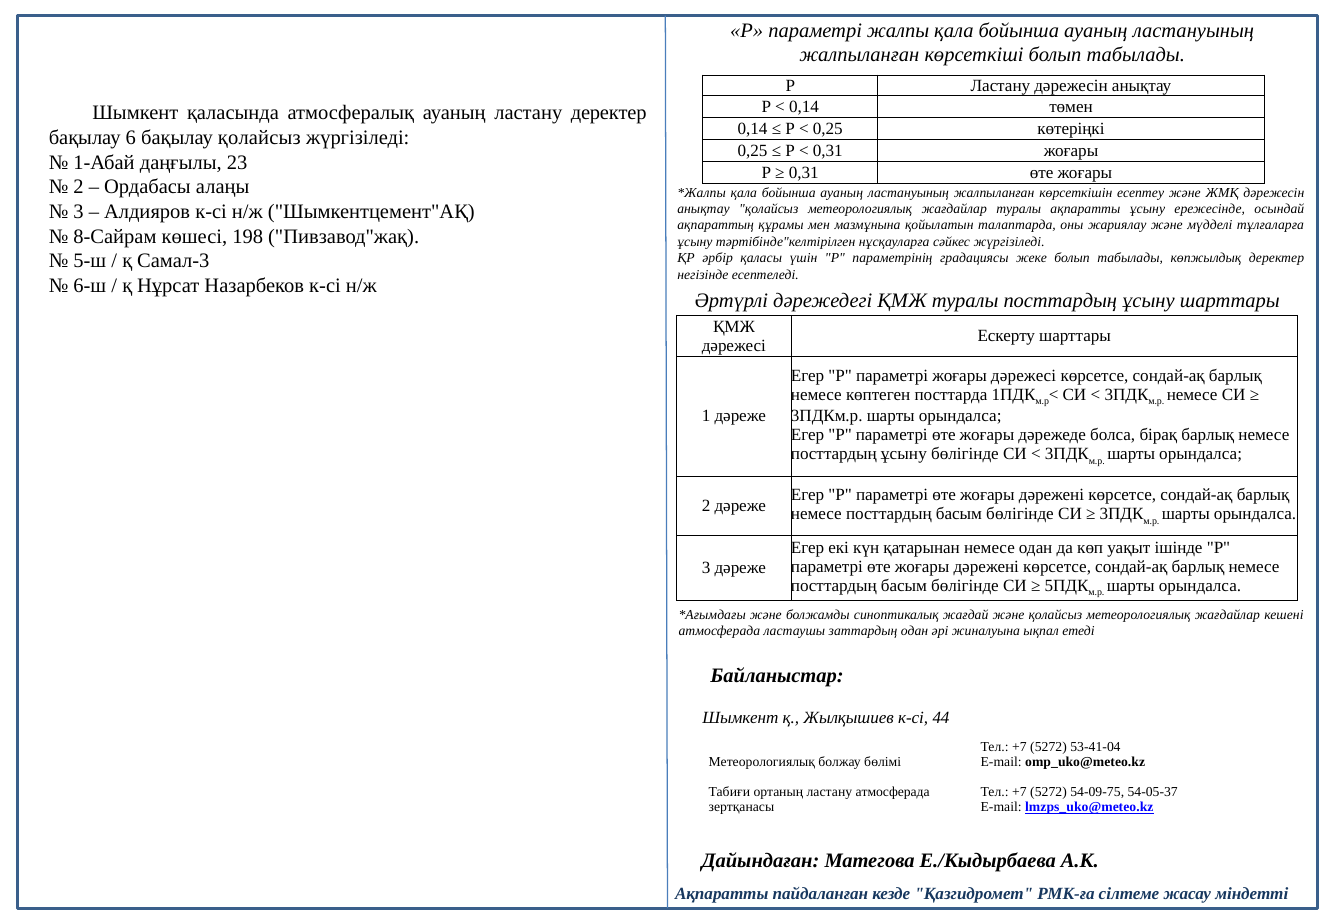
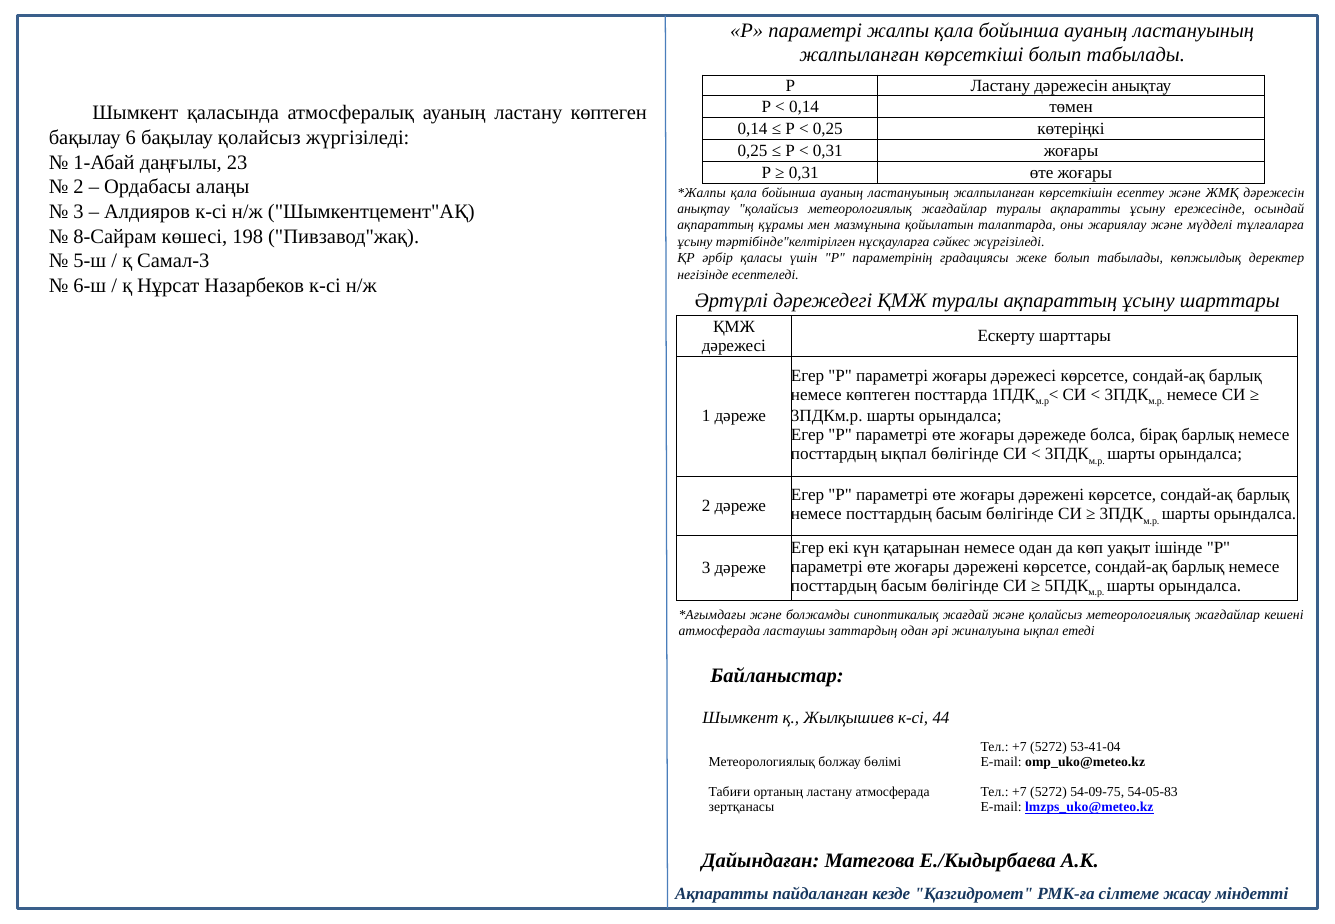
ластану деректер: деректер -> көптеген (609, 113)
туралы посттардың: посттардың -> ақпараттың (1060, 301)
ұсыну: ұсыну -> ықпал (904, 454)
54-05-37: 54-05-37 -> 54-05-83 (1153, 792)
